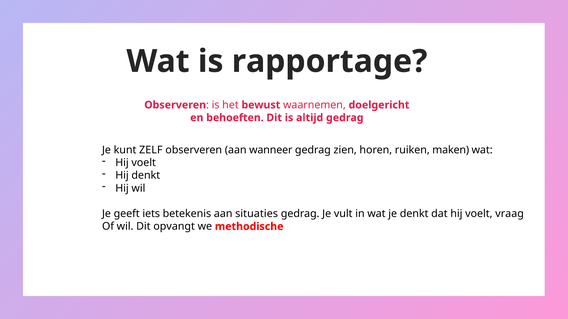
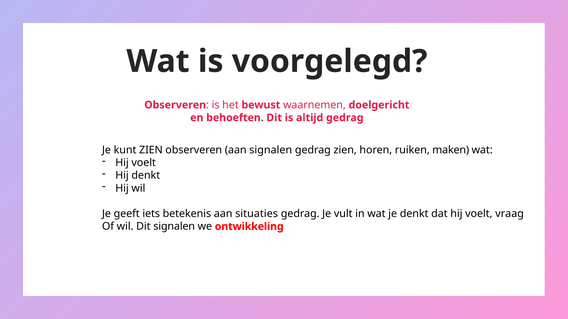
rapportage: rapportage -> voorgelegd (330, 61)
kunt ZELF: ZELF -> ZIEN (151, 150)
aan wanneer: wanneer -> signalen (271, 150)
Dit opvangt: opvangt -> signalen (174, 227)
methodische: methodische -> ontwikkeling (249, 227)
